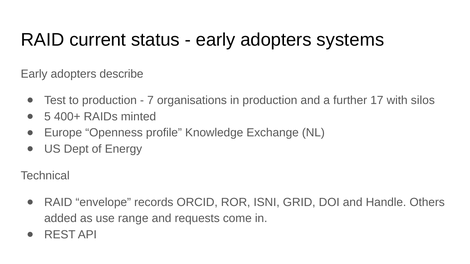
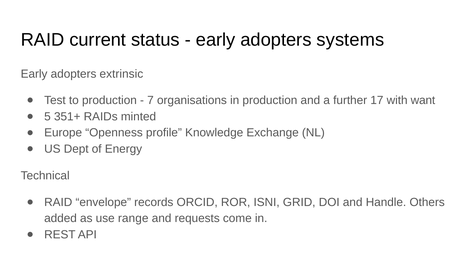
describe: describe -> extrinsic (121, 74)
silos: silos -> want (423, 101)
400+: 400+ -> 351+ (67, 117)
